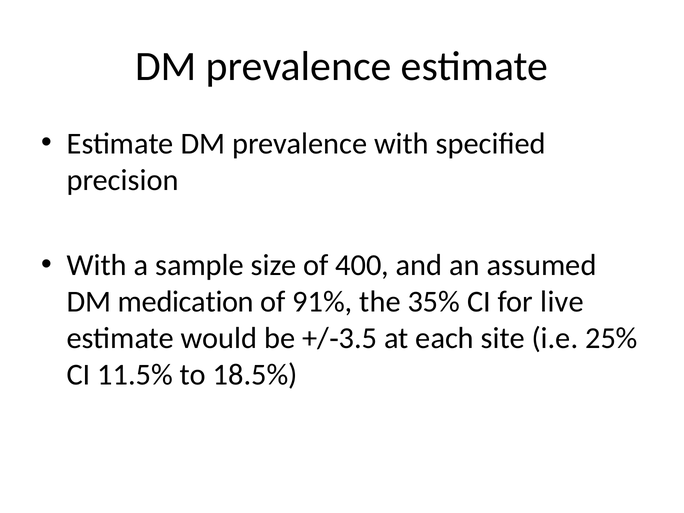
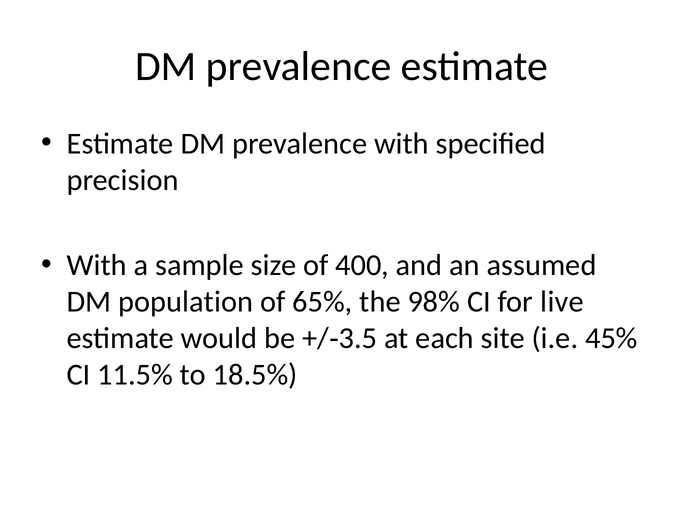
medication: medication -> population (186, 302)
91%: 91% -> 65% (322, 302)
35%: 35% -> 98% (434, 302)
25%: 25% -> 45% (611, 338)
